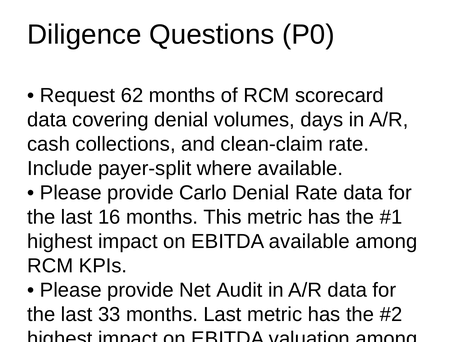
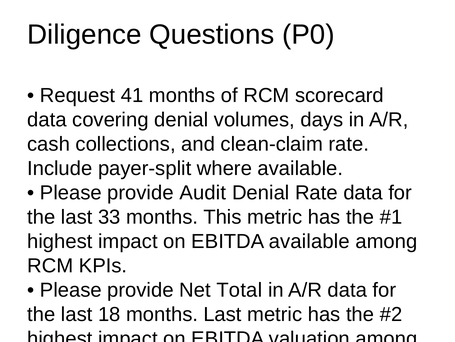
62: 62 -> 41 (132, 95)
Carlo: Carlo -> Audit (203, 193)
16: 16 -> 33 (109, 217)
Audit: Audit -> Total (239, 290)
33: 33 -> 18 (109, 314)
